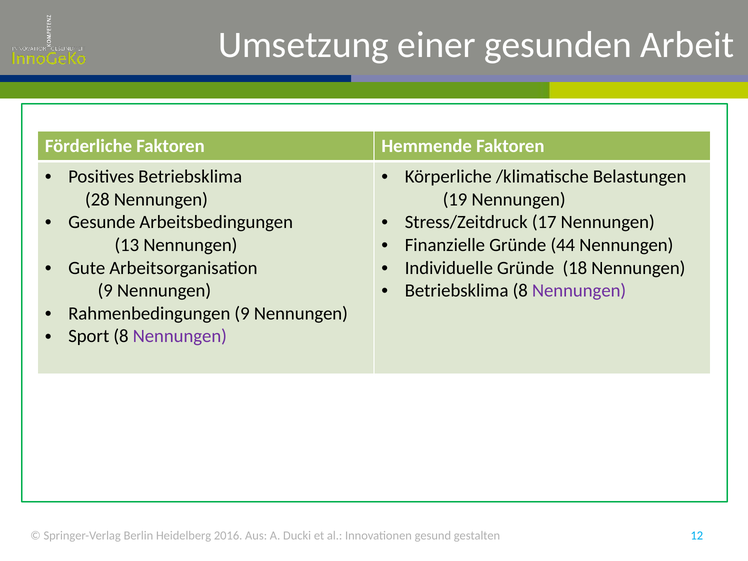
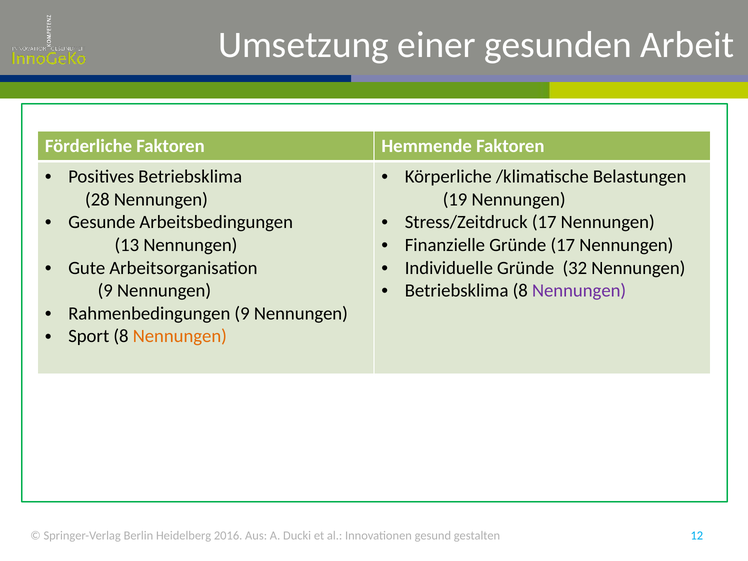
Gründe 44: 44 -> 17 (563, 245)
18: 18 -> 32 (575, 268)
Nennungen colour: purple -> orange (180, 336)
